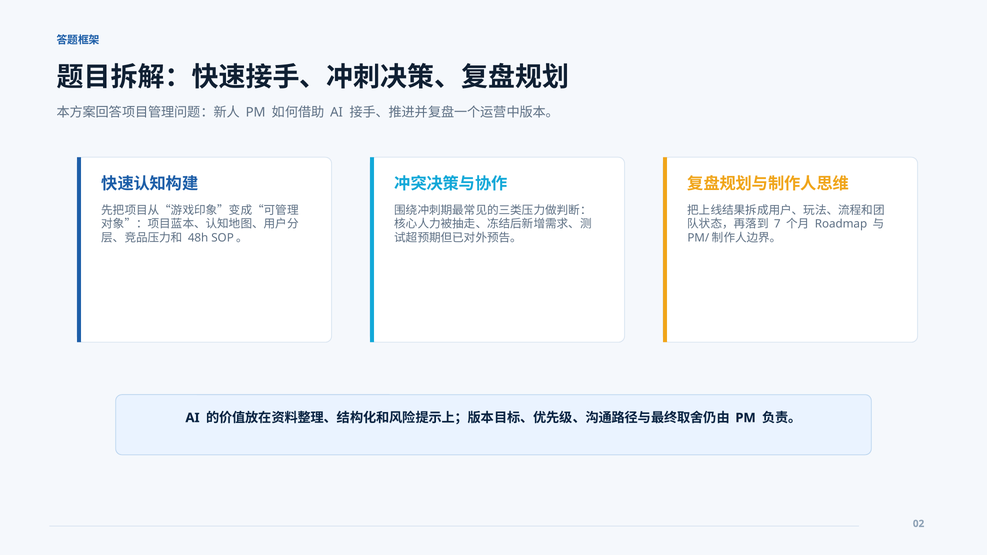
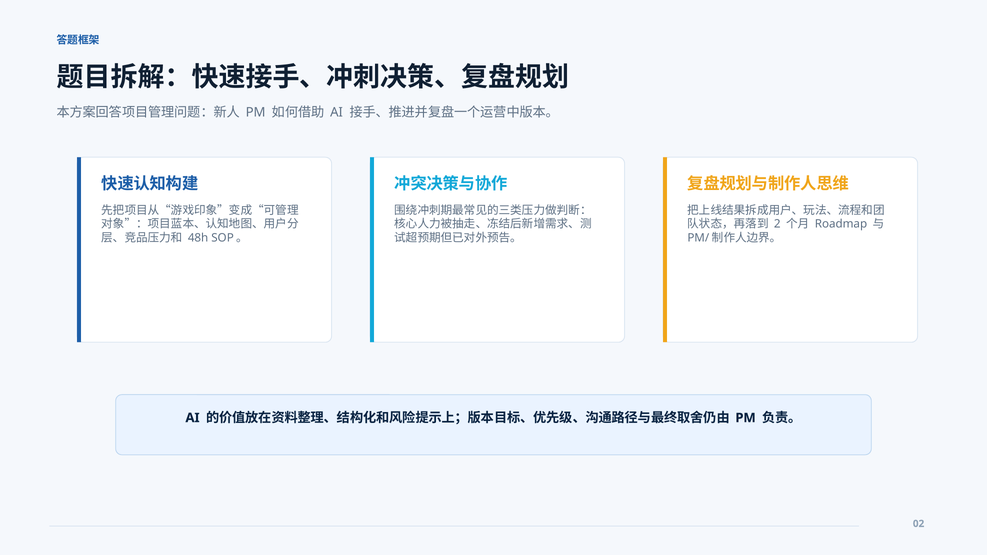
7: 7 -> 2 (777, 224)
